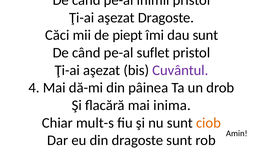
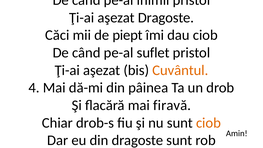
dau sunt: sunt -> ciob (205, 35)
Cuvântul colour: purple -> orange (180, 70)
inima: inima -> firavă (172, 105)
mult-s: mult-s -> drob-s (95, 123)
